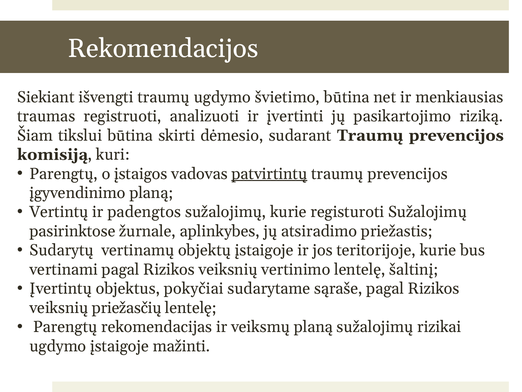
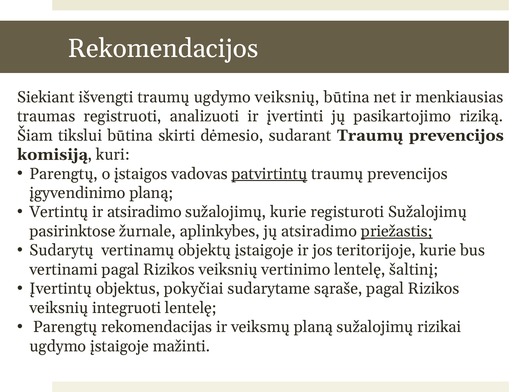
ugdymo švietimo: švietimo -> veiksnių (287, 97)
ir padengtos: padengtos -> atsiradimo (144, 212)
priežastis underline: none -> present (397, 231)
priežasčių: priežasčių -> integruoti (127, 307)
